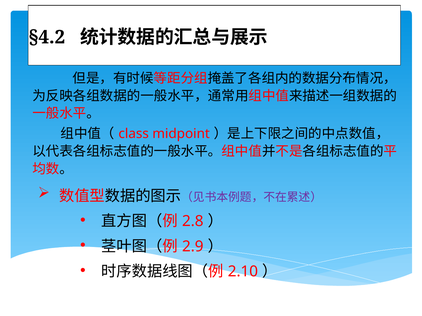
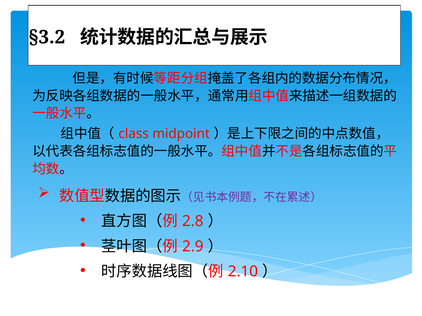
§4.2: §4.2 -> §3.2 (47, 37)
